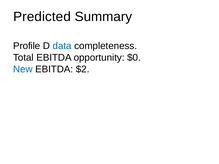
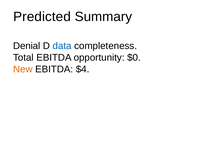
Profile: Profile -> Denial (27, 46)
New colour: blue -> orange (23, 69)
$2: $2 -> $4 (83, 69)
